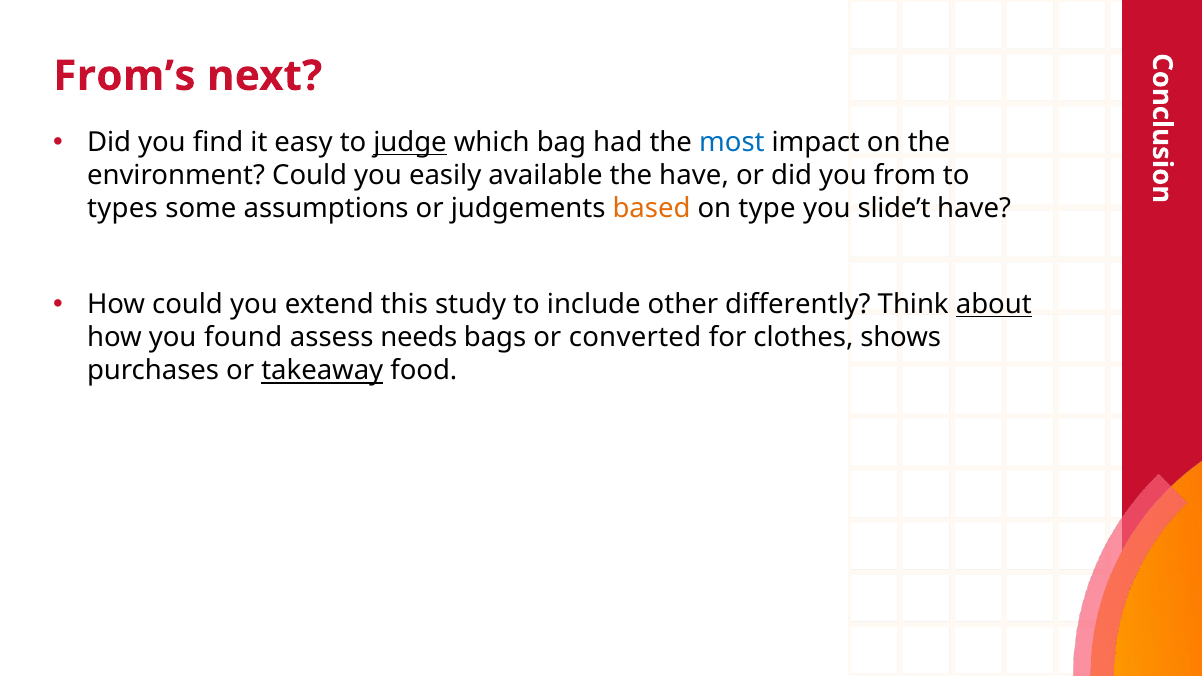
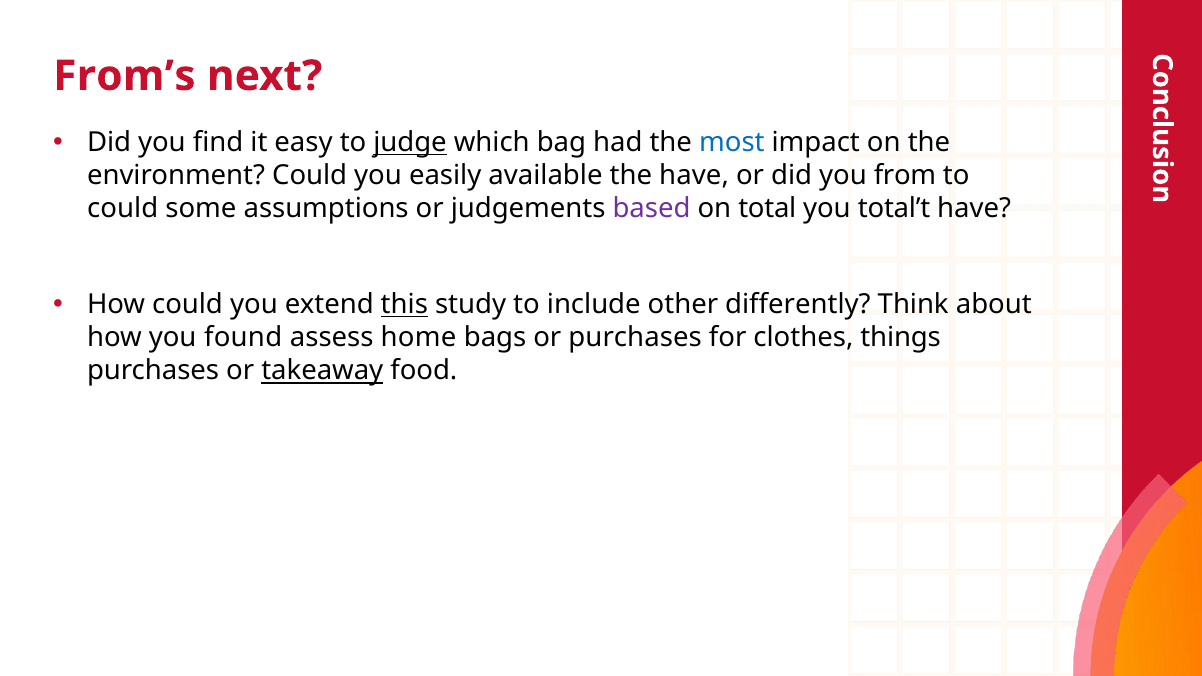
types: types -> could (123, 209)
based colour: orange -> purple (652, 209)
type: type -> total (767, 209)
slide’t: slide’t -> total’t (894, 209)
this underline: none -> present (404, 305)
about underline: present -> none (994, 305)
needs: needs -> home (419, 338)
or converted: converted -> purchases (635, 338)
shows: shows -> things (901, 338)
